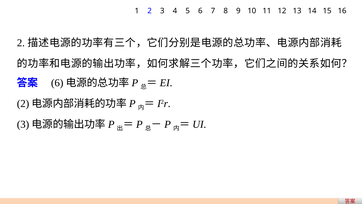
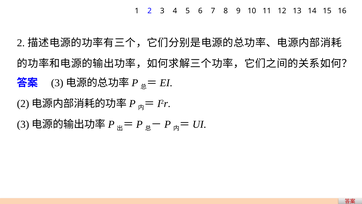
6: 6 -> 3 (57, 83)
